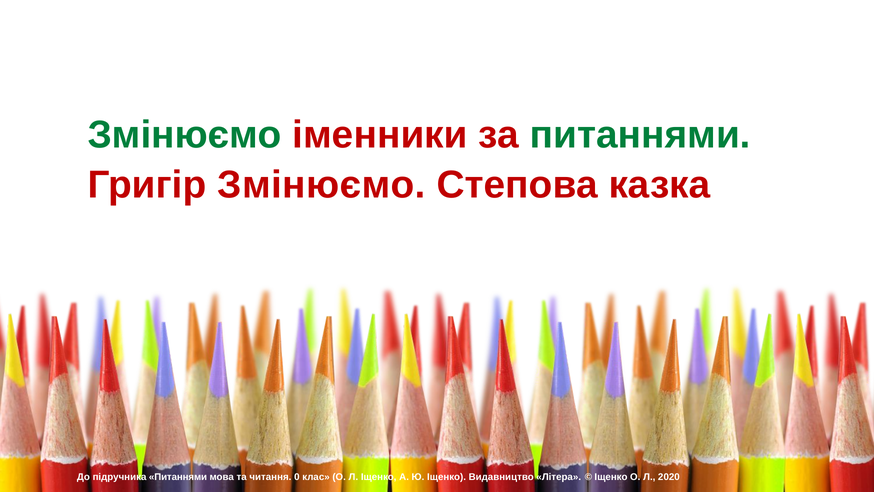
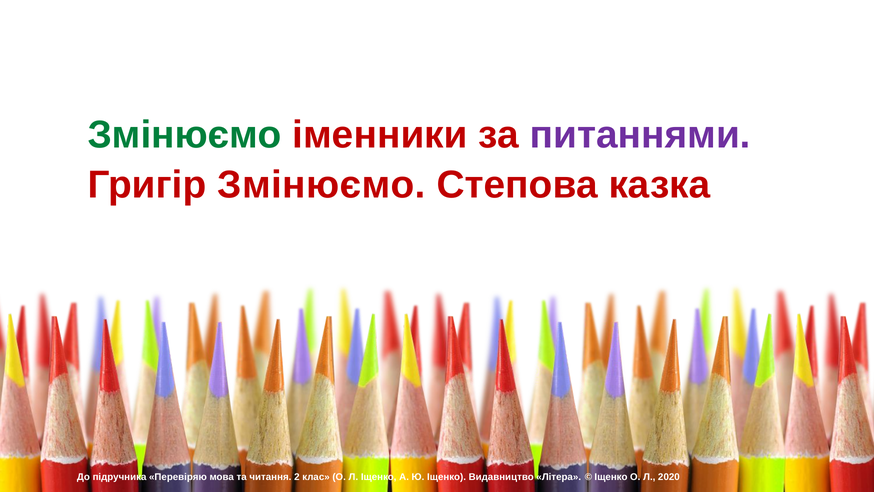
питаннями colour: green -> purple (640, 135)
підручника Питаннями: Питаннями -> Перевіряю (178, 477)
0: 0 -> 2 (297, 477)
